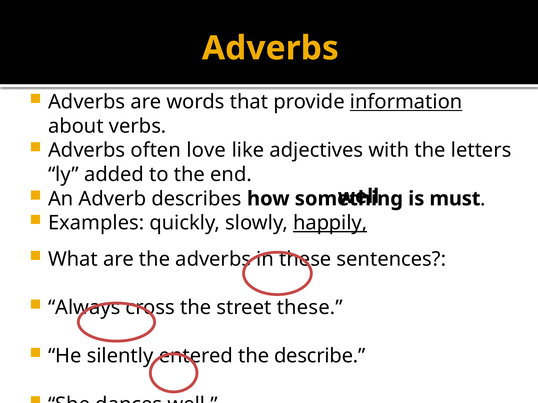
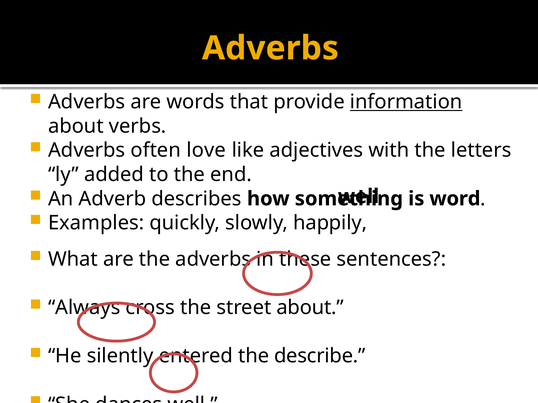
must: must -> word (455, 199)
happily underline: present -> none (330, 223)
street these: these -> about (310, 308)
